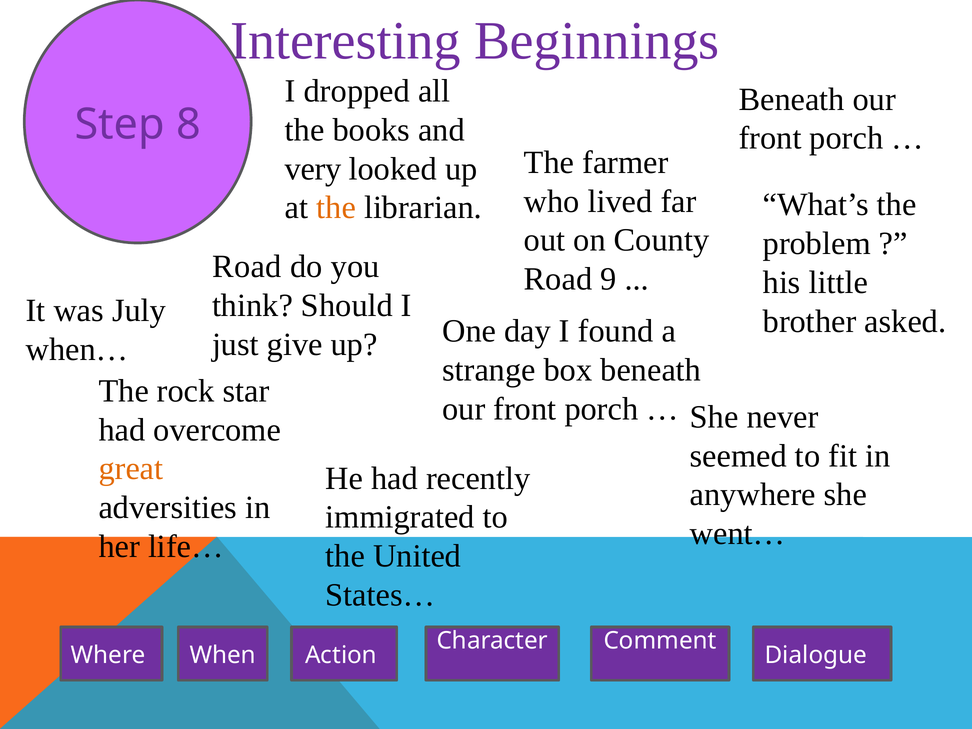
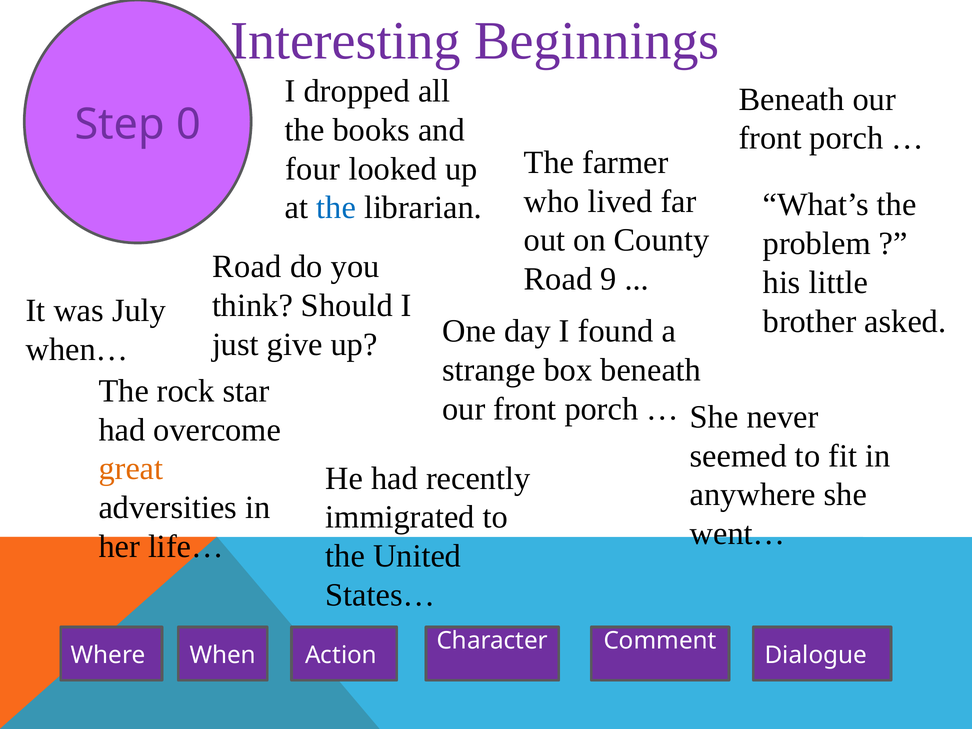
8: 8 -> 0 (188, 124)
very: very -> four (313, 169)
the colour: orange -> blue (336, 208)
